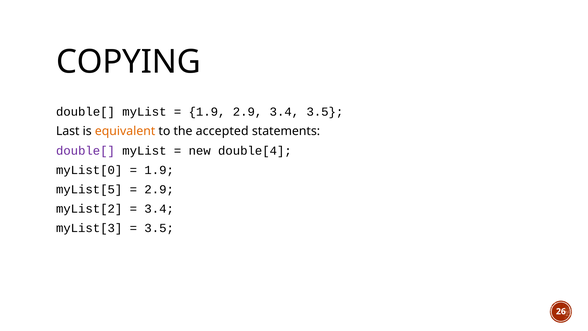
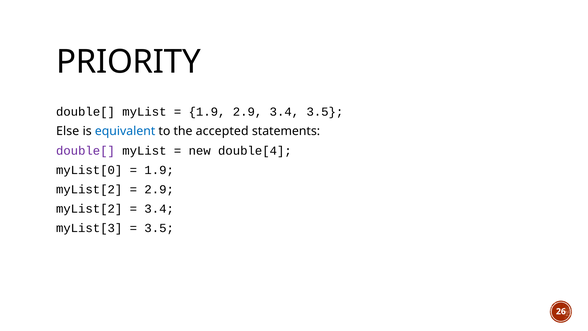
COPYING: COPYING -> PRIORITY (128, 62)
Last: Last -> Else (68, 131)
equivalent colour: orange -> blue (125, 131)
myList[5: myList[5 -> myList[2 (89, 189)
